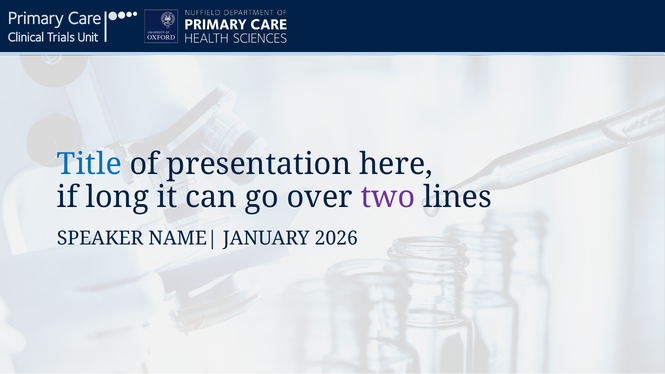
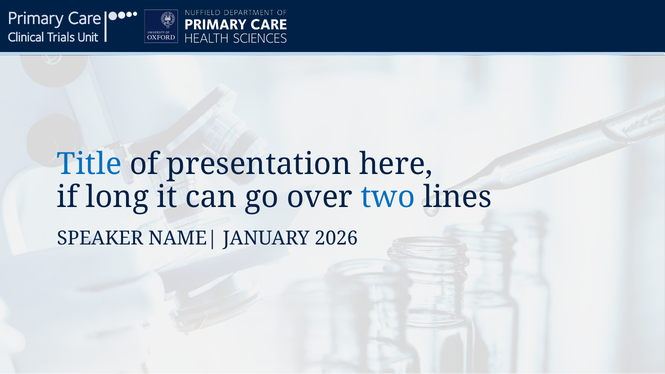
two colour: purple -> blue (388, 197)
